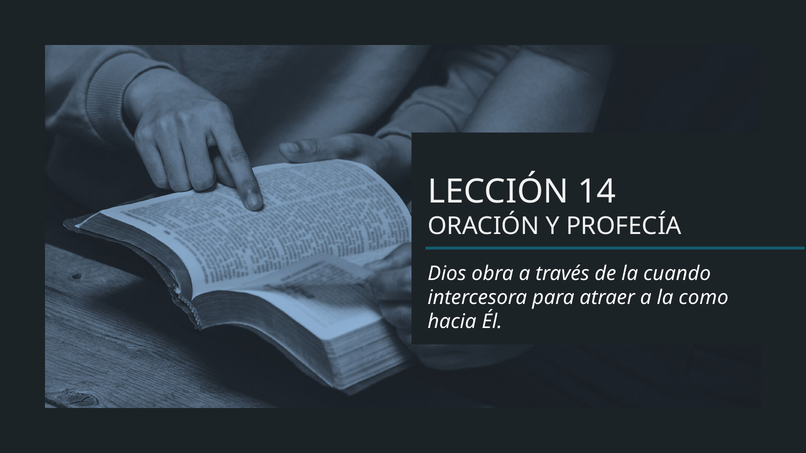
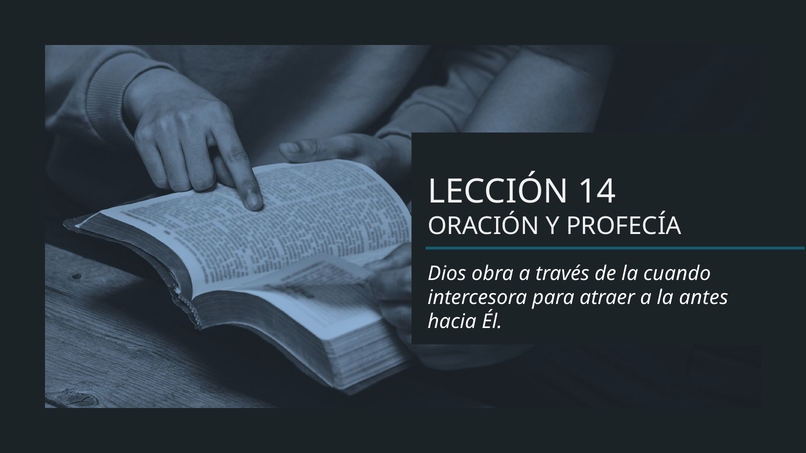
como: como -> antes (704, 298)
